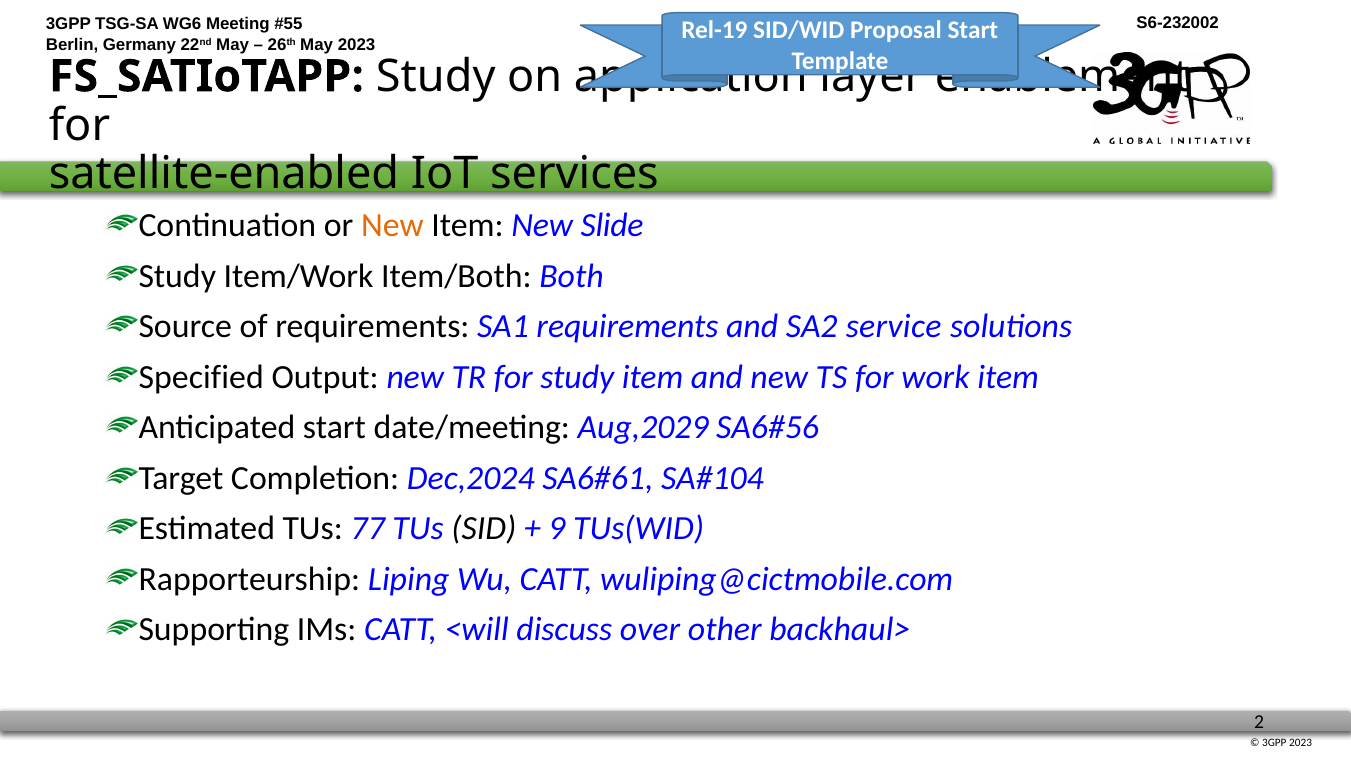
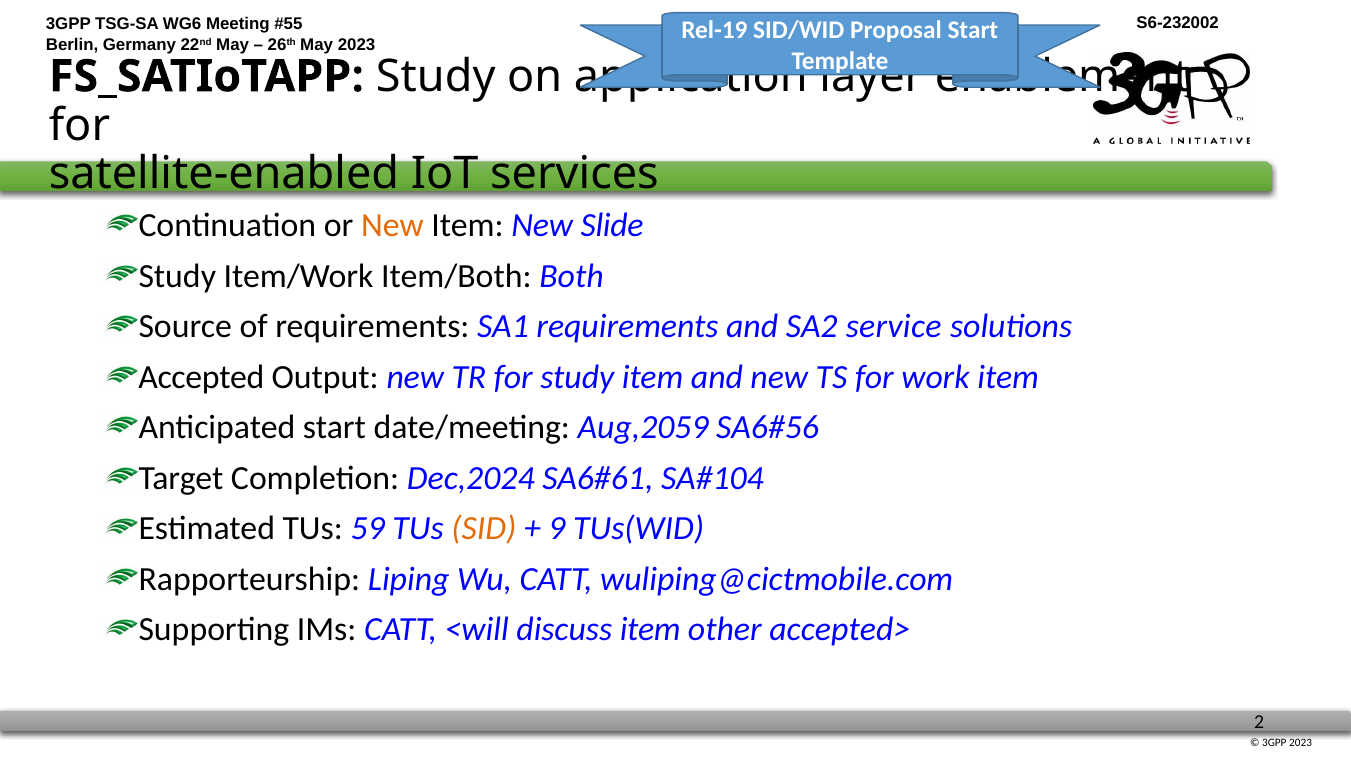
Specified: Specified -> Accepted (201, 377)
Aug,2029: Aug,2029 -> Aug,2059 (643, 428)
77: 77 -> 59 (368, 529)
SID colour: black -> orange (484, 529)
discuss over: over -> item (650, 630)
backhaul>: backhaul> -> accepted> (840, 630)
